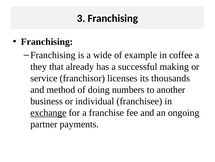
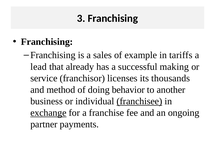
wide: wide -> sales (103, 55)
coffee: coffee -> tariffs (181, 55)
they: they -> lead (39, 66)
numbers: numbers -> behavior (128, 89)
franchisee underline: none -> present (139, 101)
